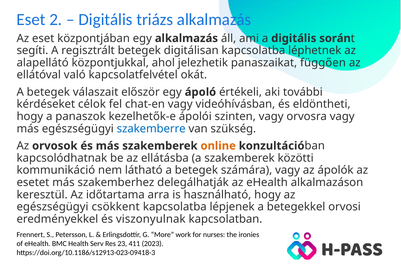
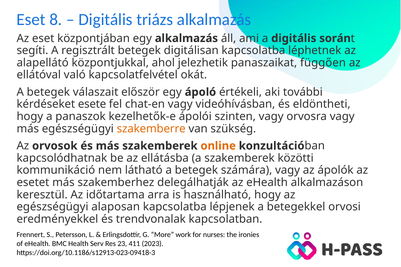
2: 2 -> 8 (56, 20)
célok: célok -> esete (92, 104)
szakemberre colour: blue -> orange (151, 129)
csökkent: csökkent -> alaposan (116, 207)
viszonyulnak: viszonyulnak -> trendvonalak (151, 219)
